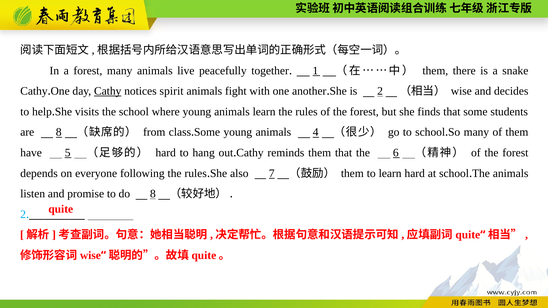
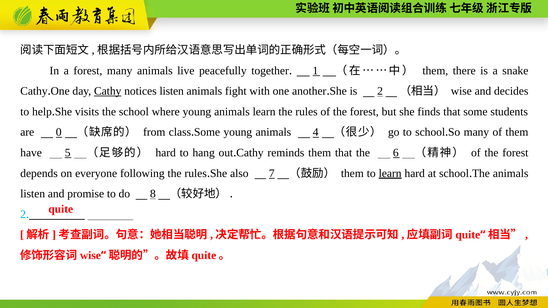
notices spirit: spirit -> listen (172, 91)
are 8: 8 -> 0 (59, 132)
learn underline: none -> present (390, 173)
